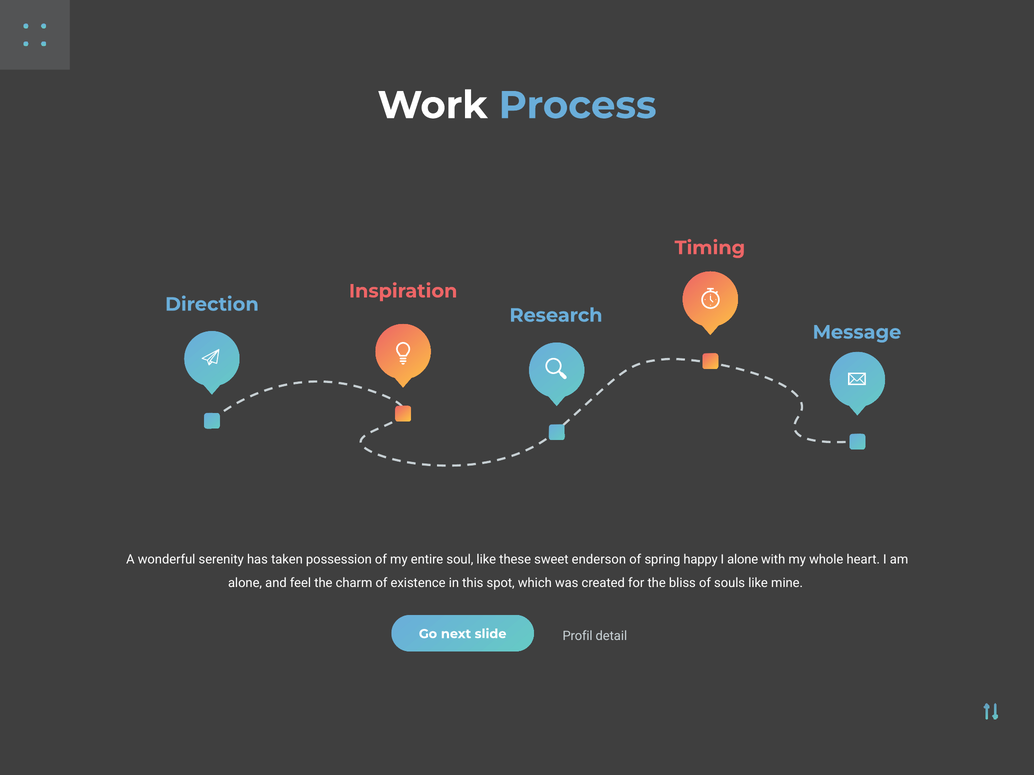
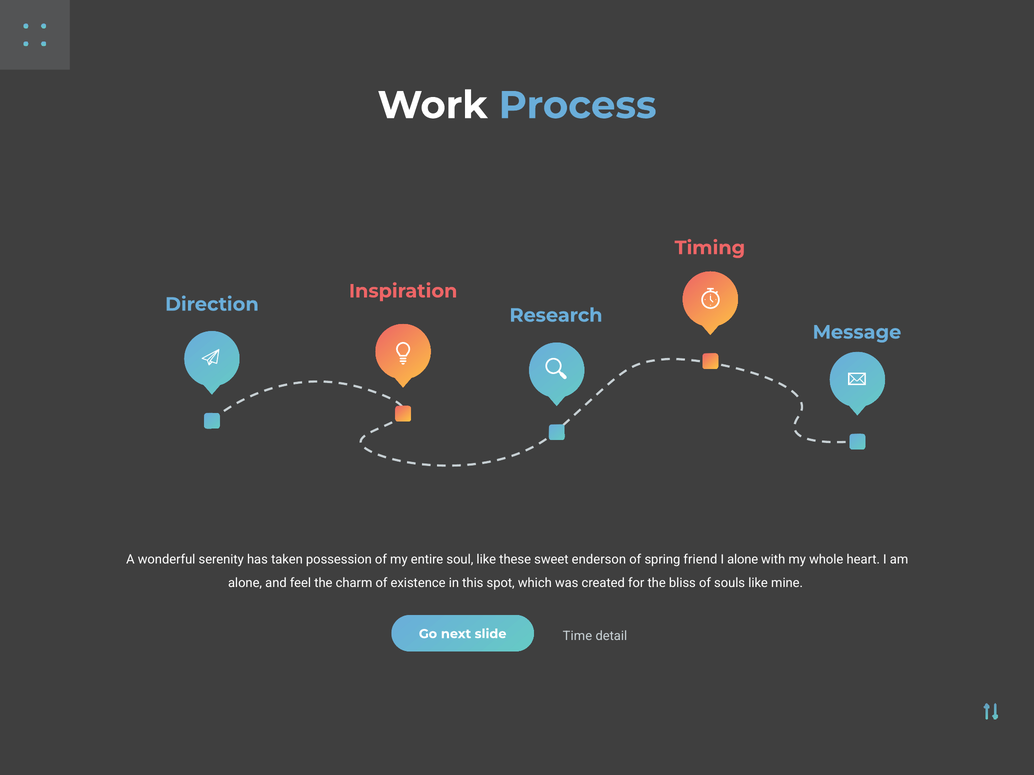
happy: happy -> friend (700, 560)
Profil: Profil -> Time (577, 636)
